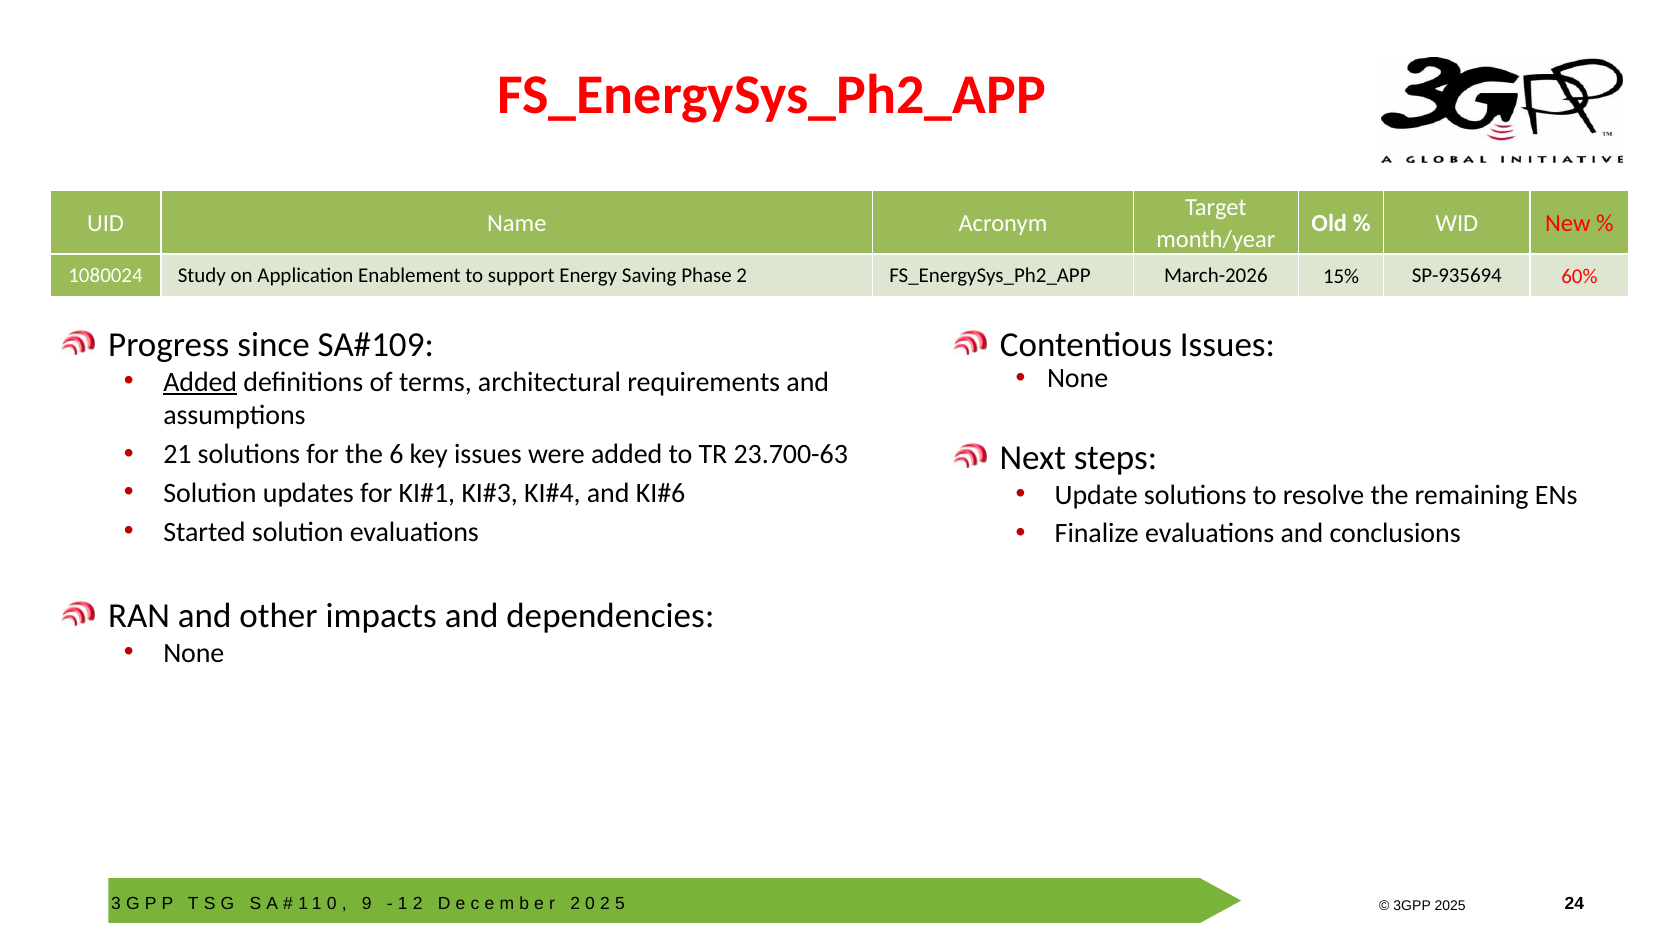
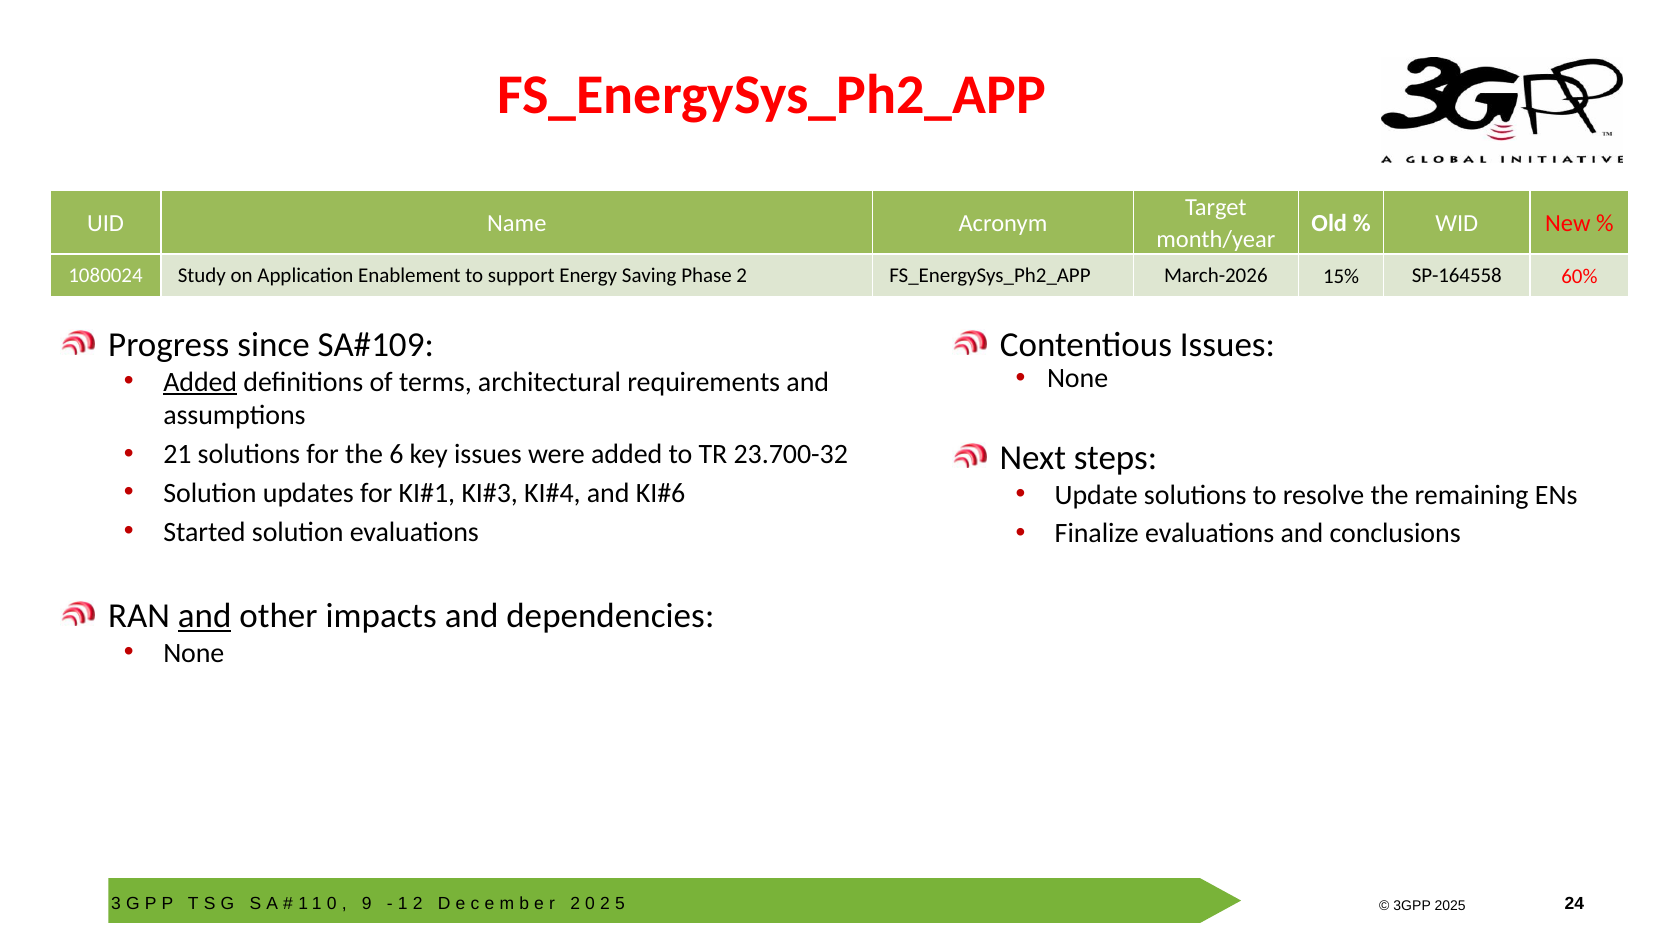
SP-935694: SP-935694 -> SP-164558 (1457, 275)
23.700-63: 23.700-63 -> 23.700-32 (791, 454)
and underline: none -> present (205, 615)
